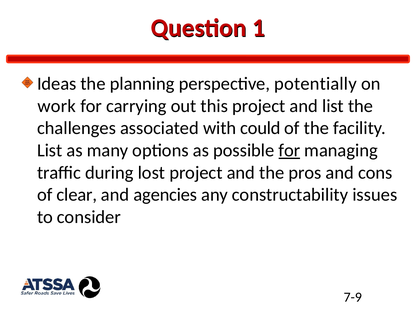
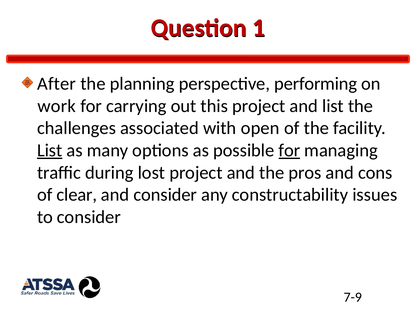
Ideas: Ideas -> After (57, 84)
potentially: potentially -> performing (316, 84)
could: could -> open (260, 128)
List underline: none -> present (50, 150)
and agencies: agencies -> consider (165, 195)
